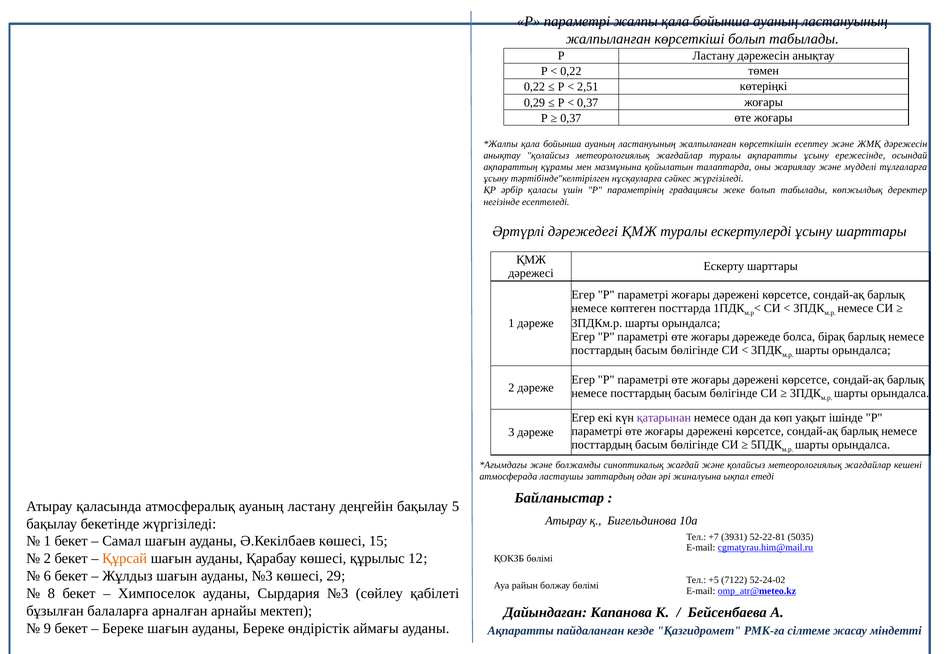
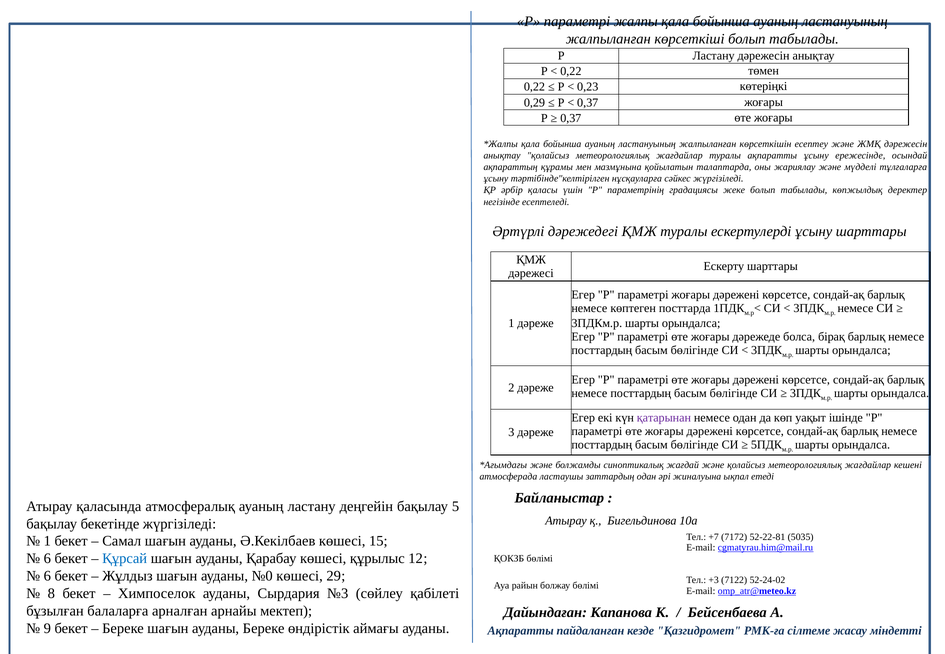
2,51: 2,51 -> 0,23 (588, 87)
3931: 3931 -> 7172 (734, 537)
2: 2 -> 6 (47, 559)
Құрсай colour: orange -> blue (125, 559)
ауданы №3: №3 -> №0 (262, 576)
+5: +5 -> +3 (714, 580)
